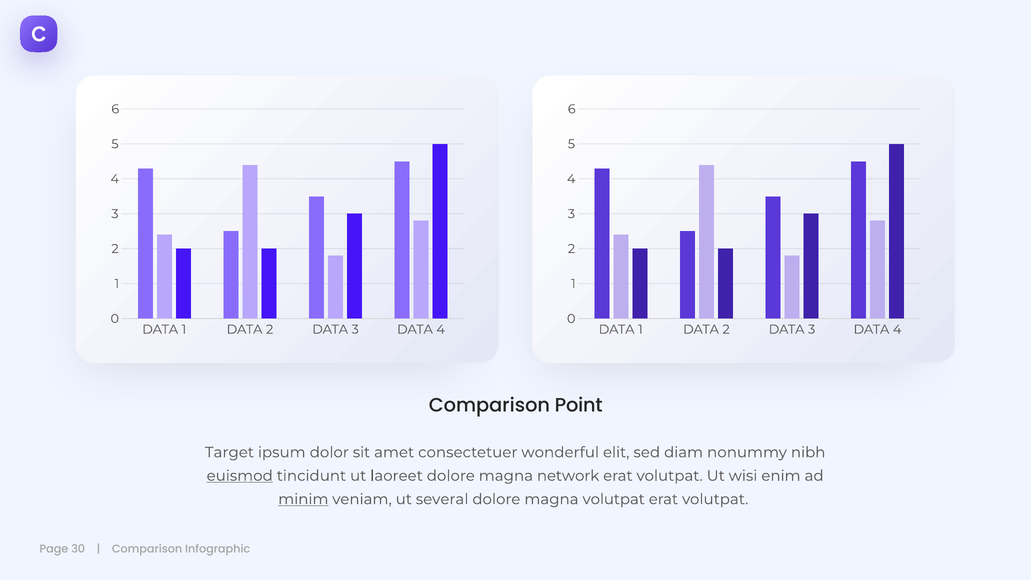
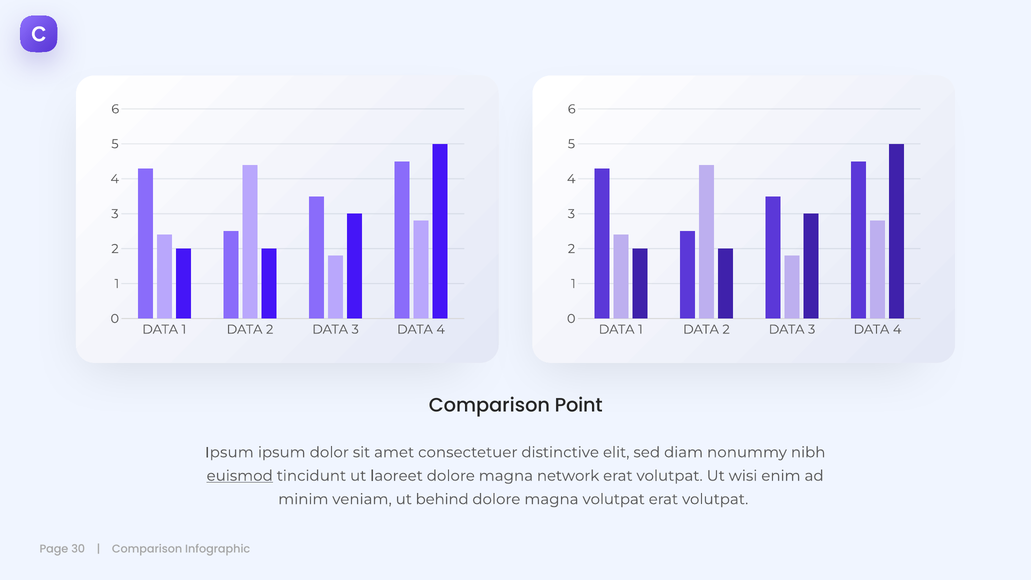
Target: Target -> Ipsum (229, 452)
wonderful: wonderful -> distinctive (560, 452)
minim underline: present -> none (303, 499)
several: several -> behind (442, 499)
